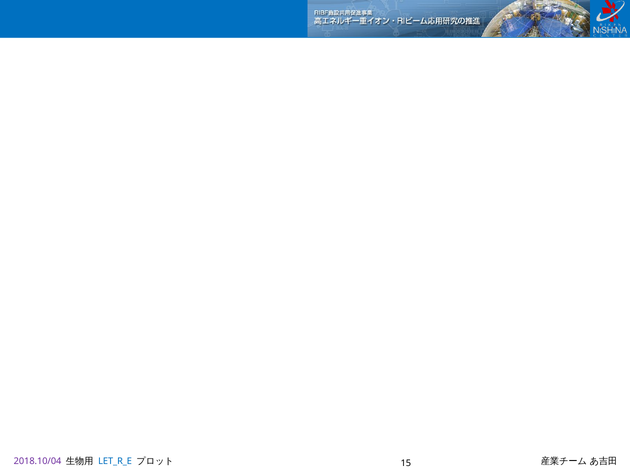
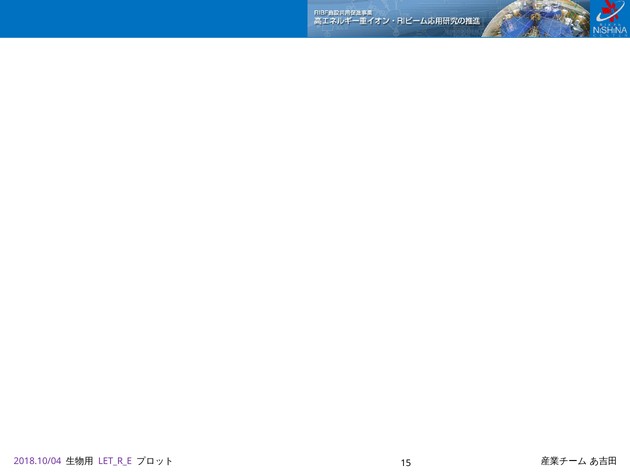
LET_R_E colour: blue -> purple (115, 462)
